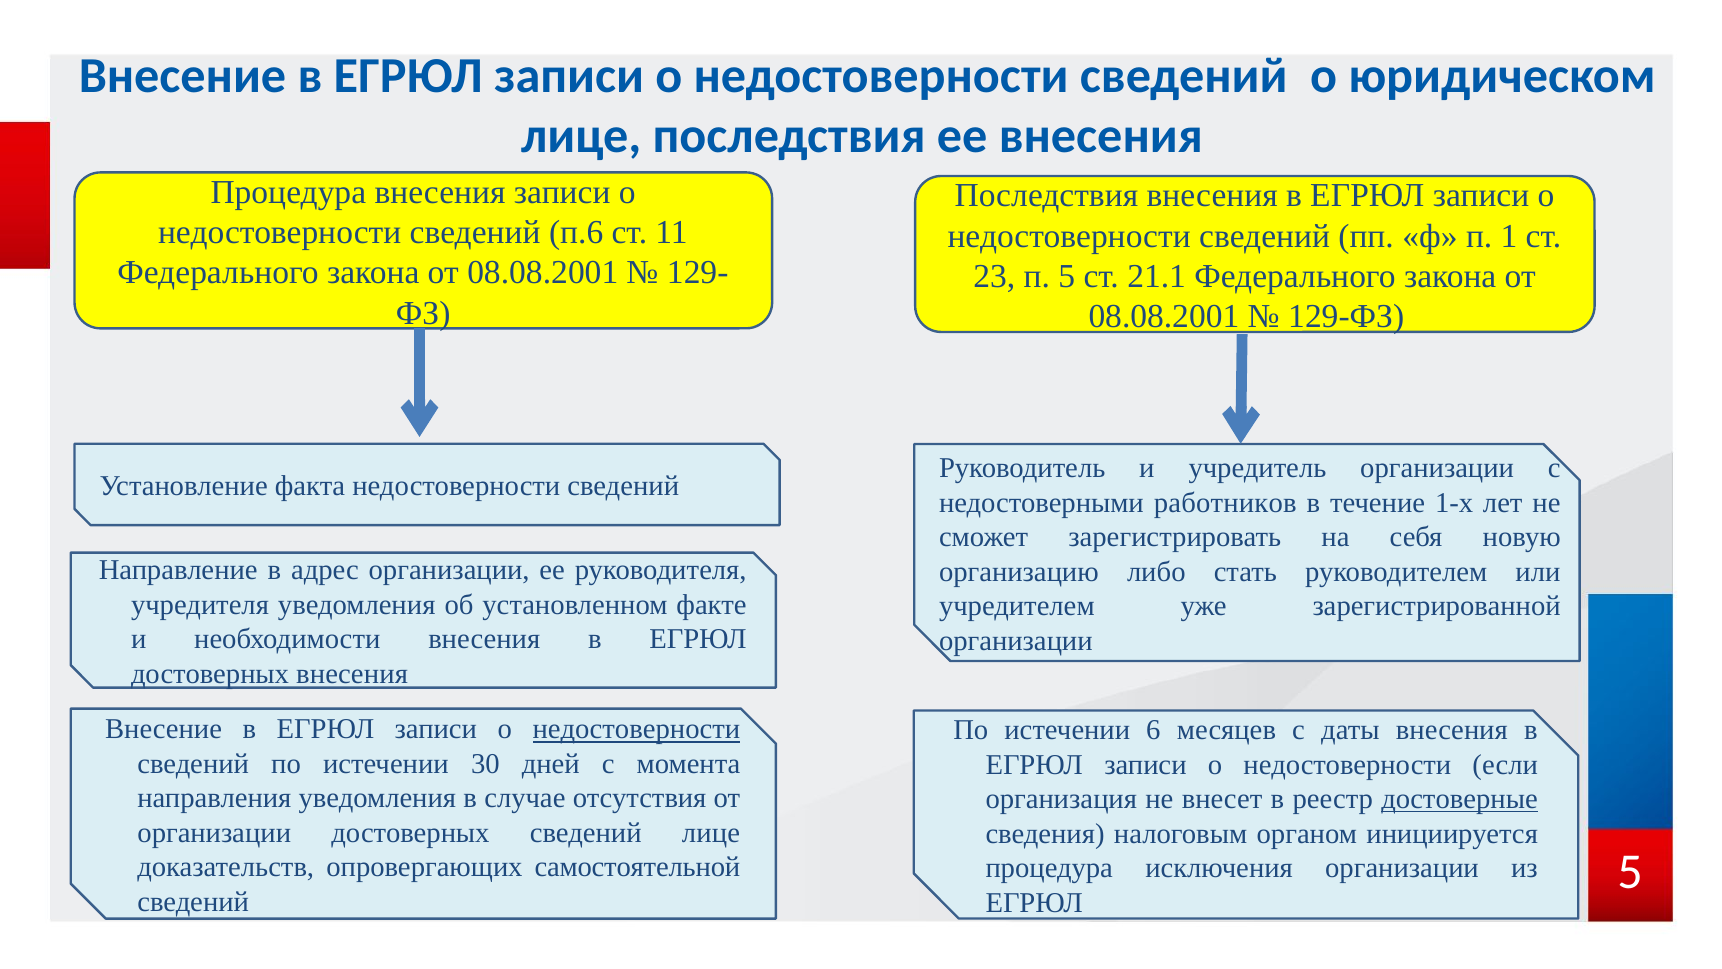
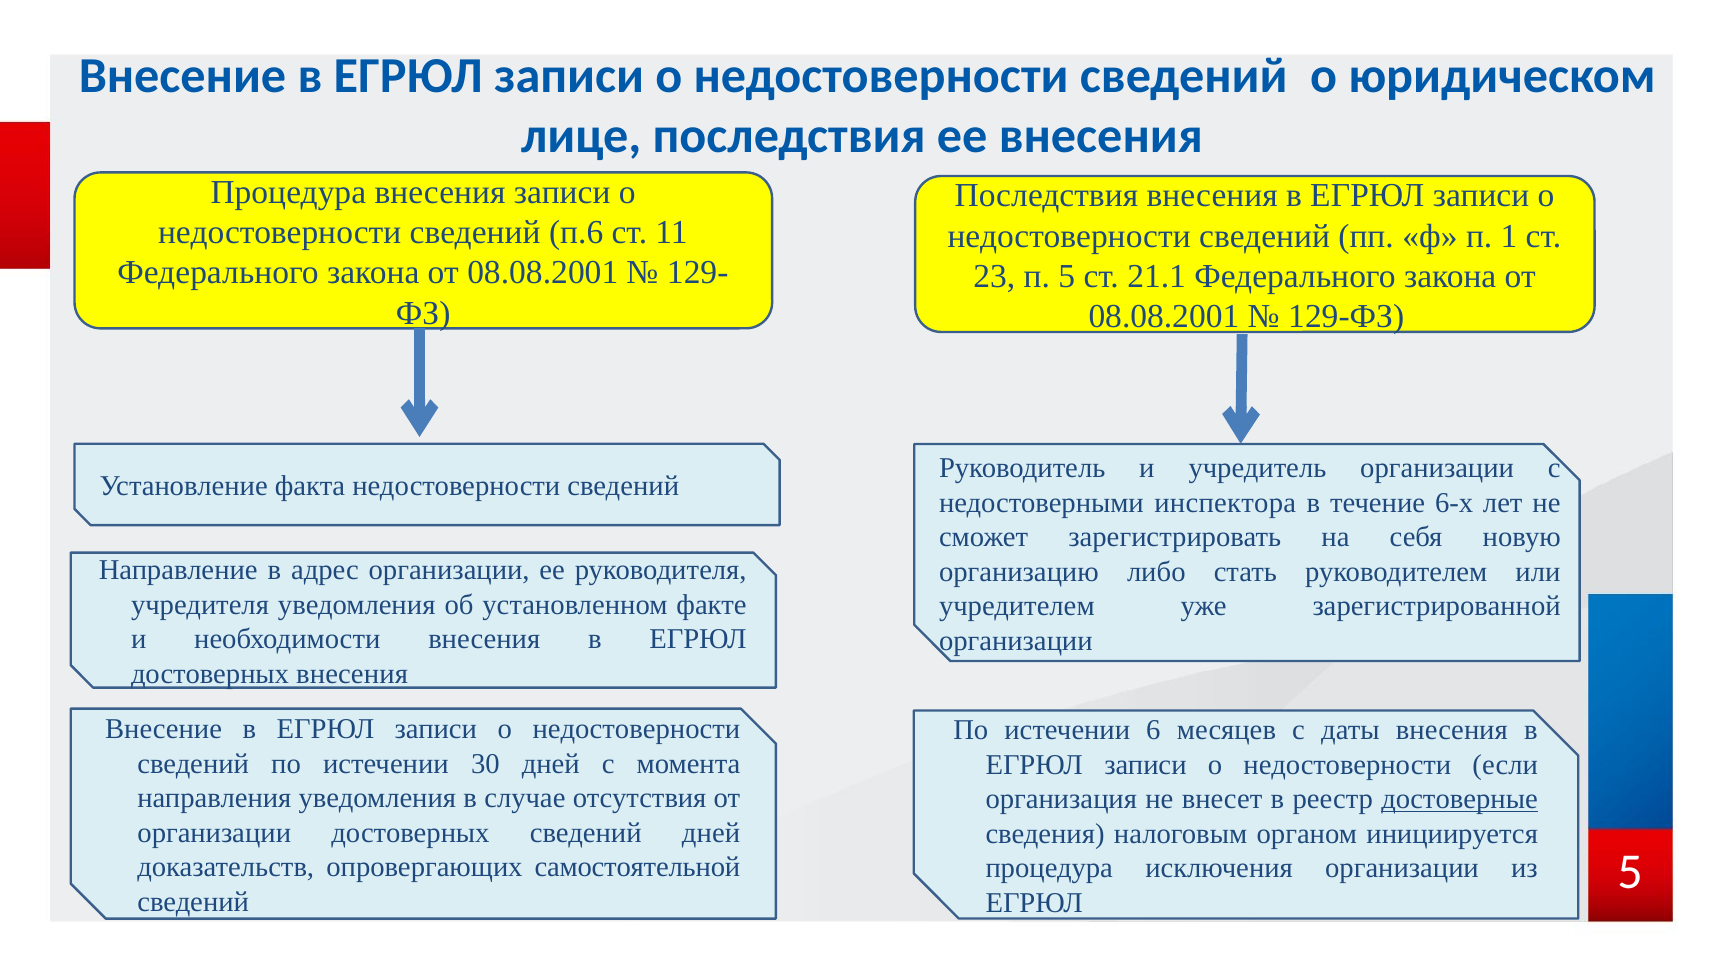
работников: работников -> инспектора (1225, 503)
1-х: 1-х -> 6-х (1454, 503)
недостоверности underline: present -> none (636, 729)
сведений лице: лице -> дней (711, 832)
